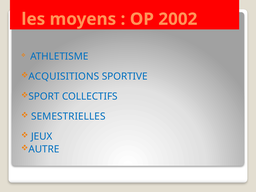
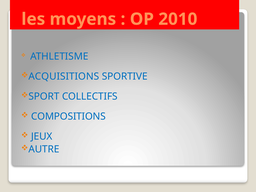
2002: 2002 -> 2010 (178, 19)
SEMESTRIELLES: SEMESTRIELLES -> COMPOSITIONS (68, 116)
